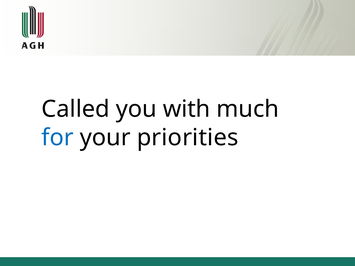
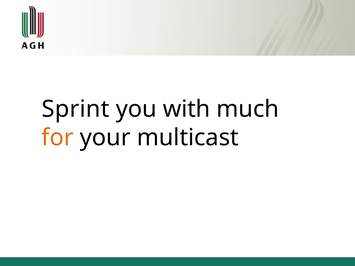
Called: Called -> Sprint (75, 109)
for colour: blue -> orange (58, 138)
priorities: priorities -> multicast (188, 138)
